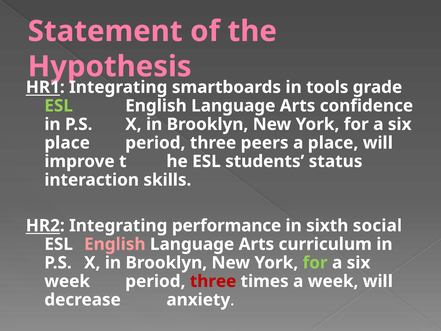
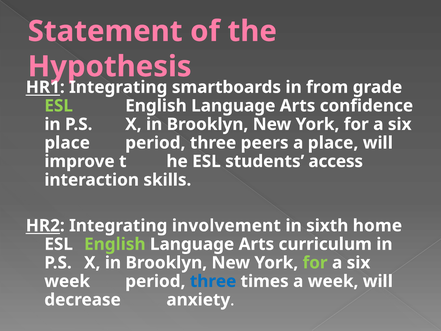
tools: tools -> from (327, 87)
status: status -> access (336, 161)
performance: performance -> involvement (226, 225)
social: social -> home (377, 225)
English colour: pink -> light green (115, 244)
three colour: red -> blue (213, 281)
